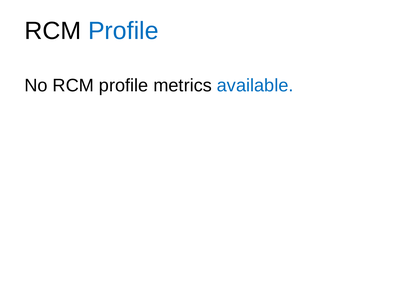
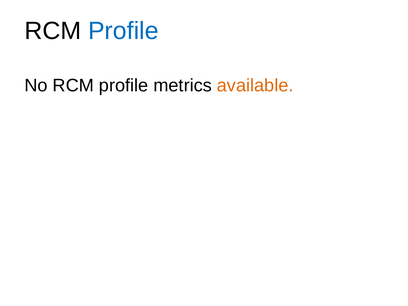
available colour: blue -> orange (255, 86)
